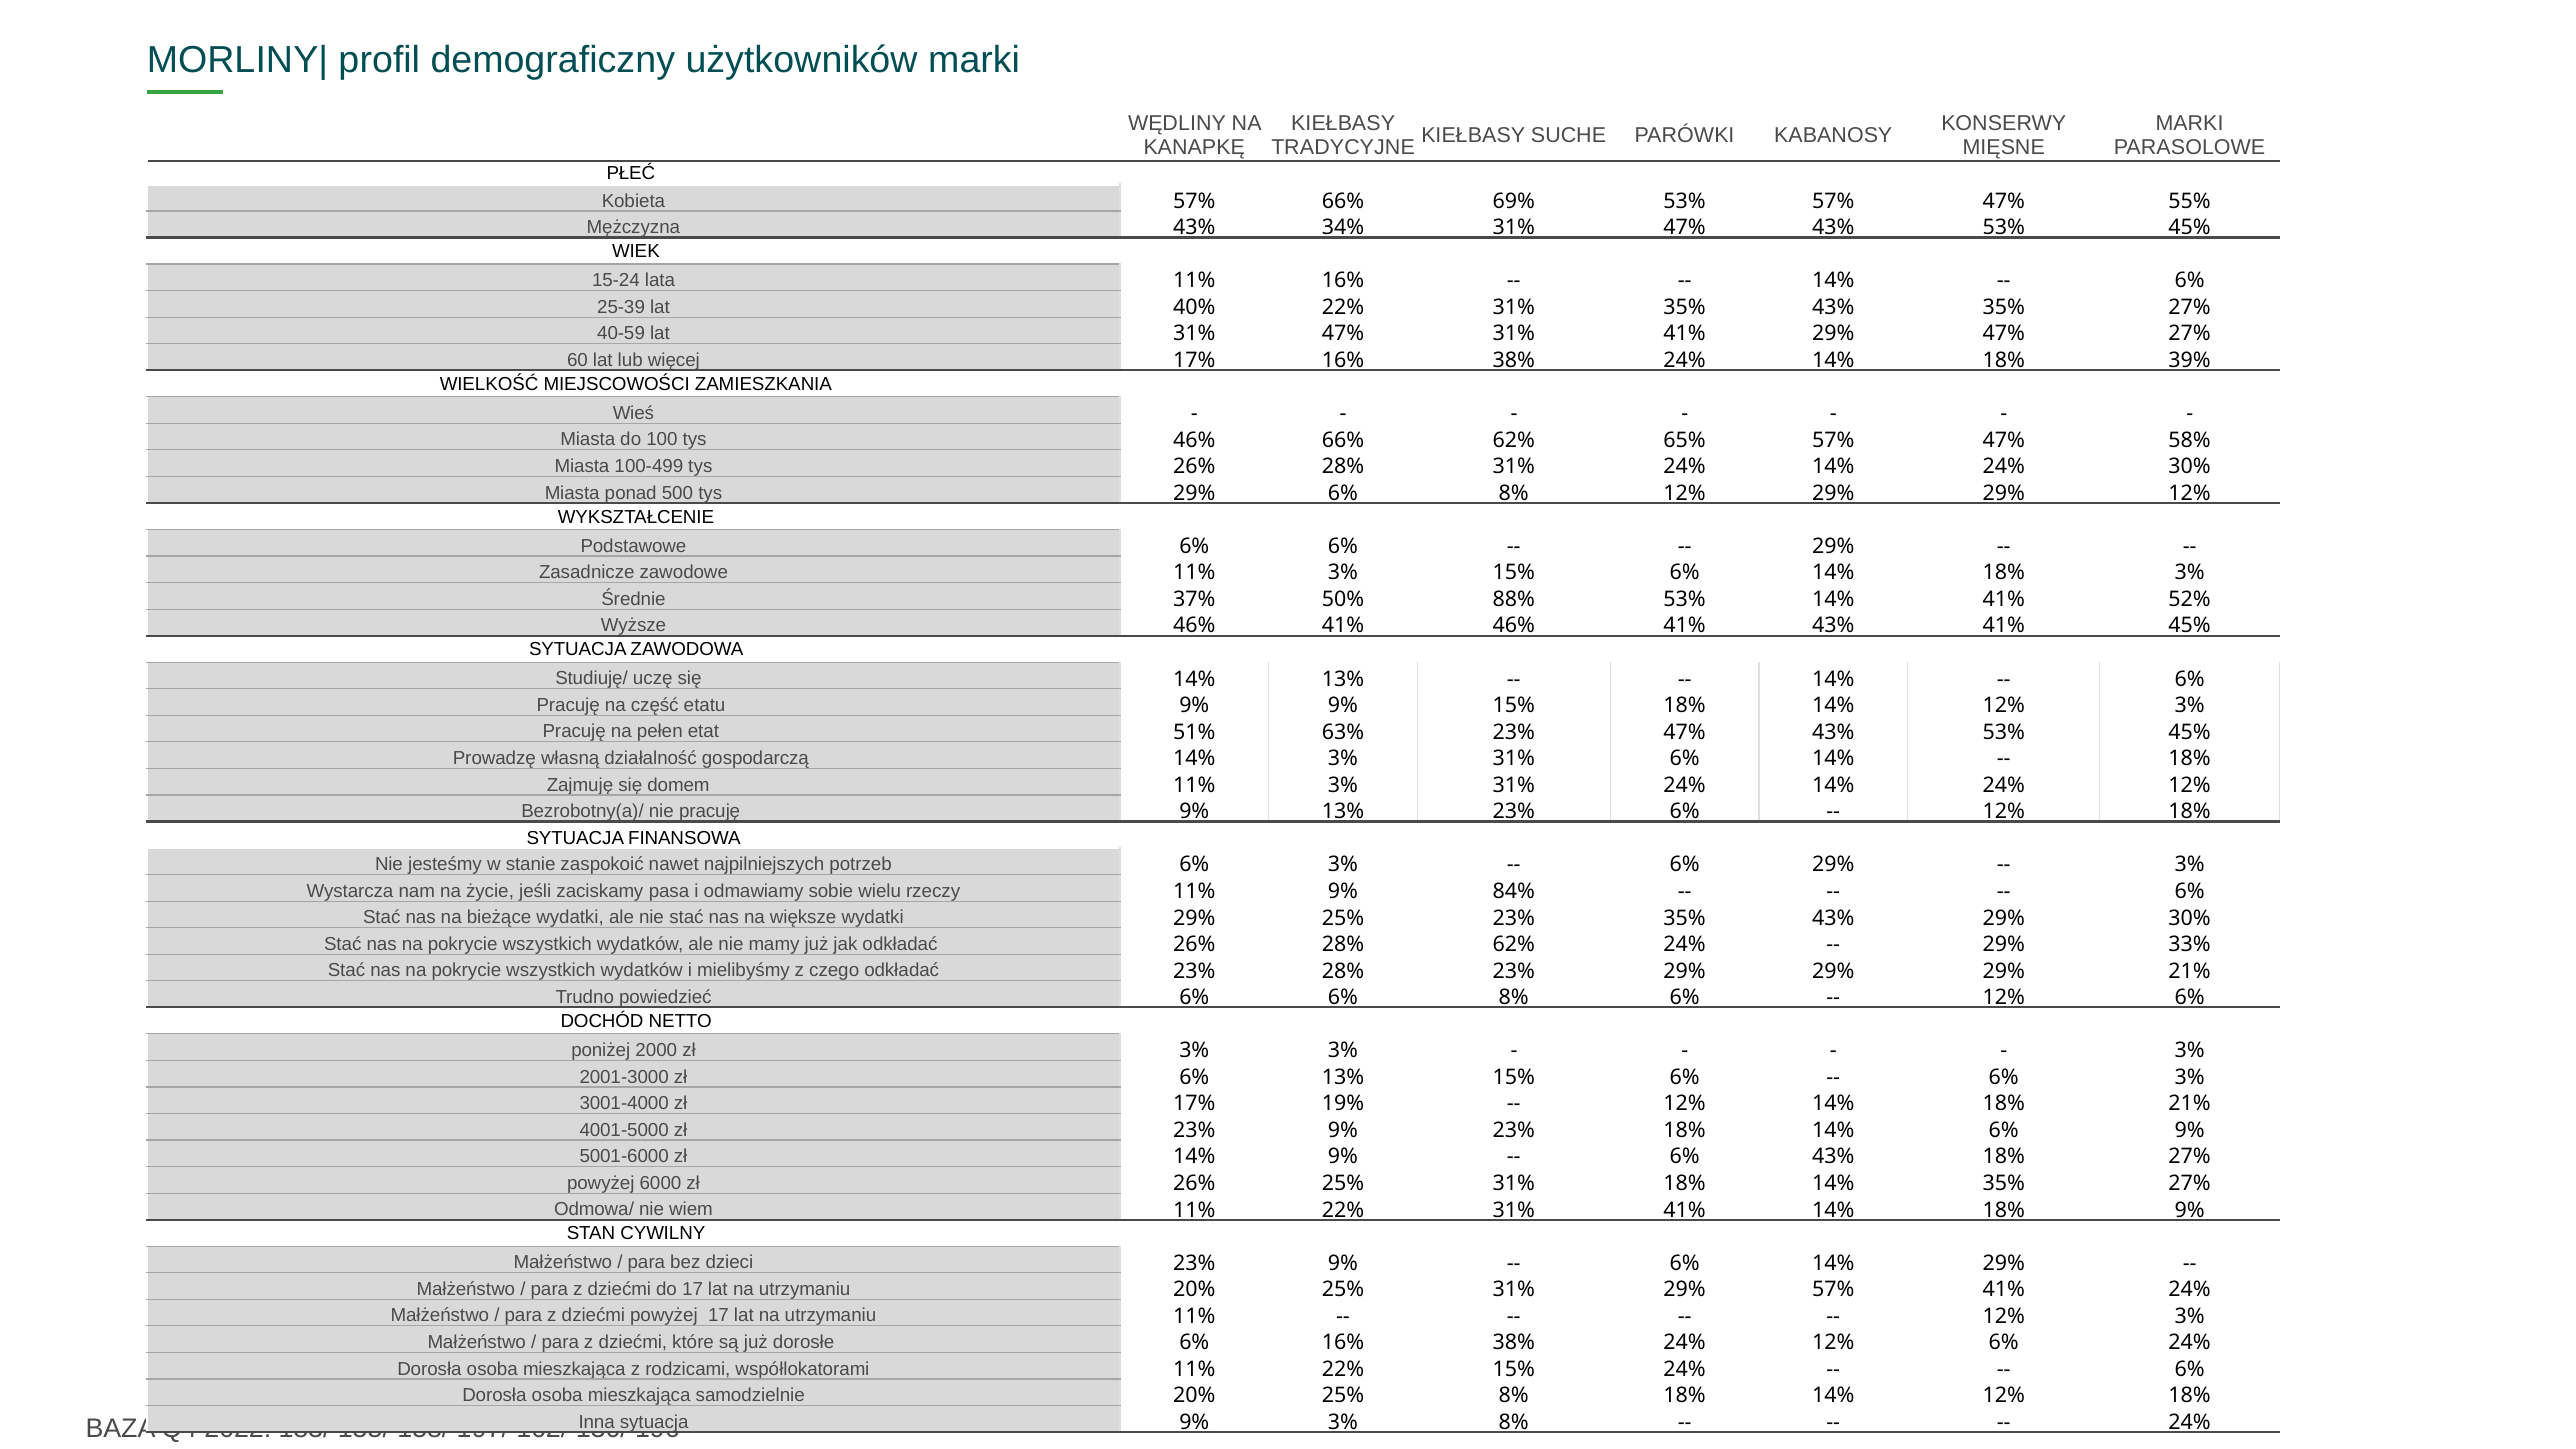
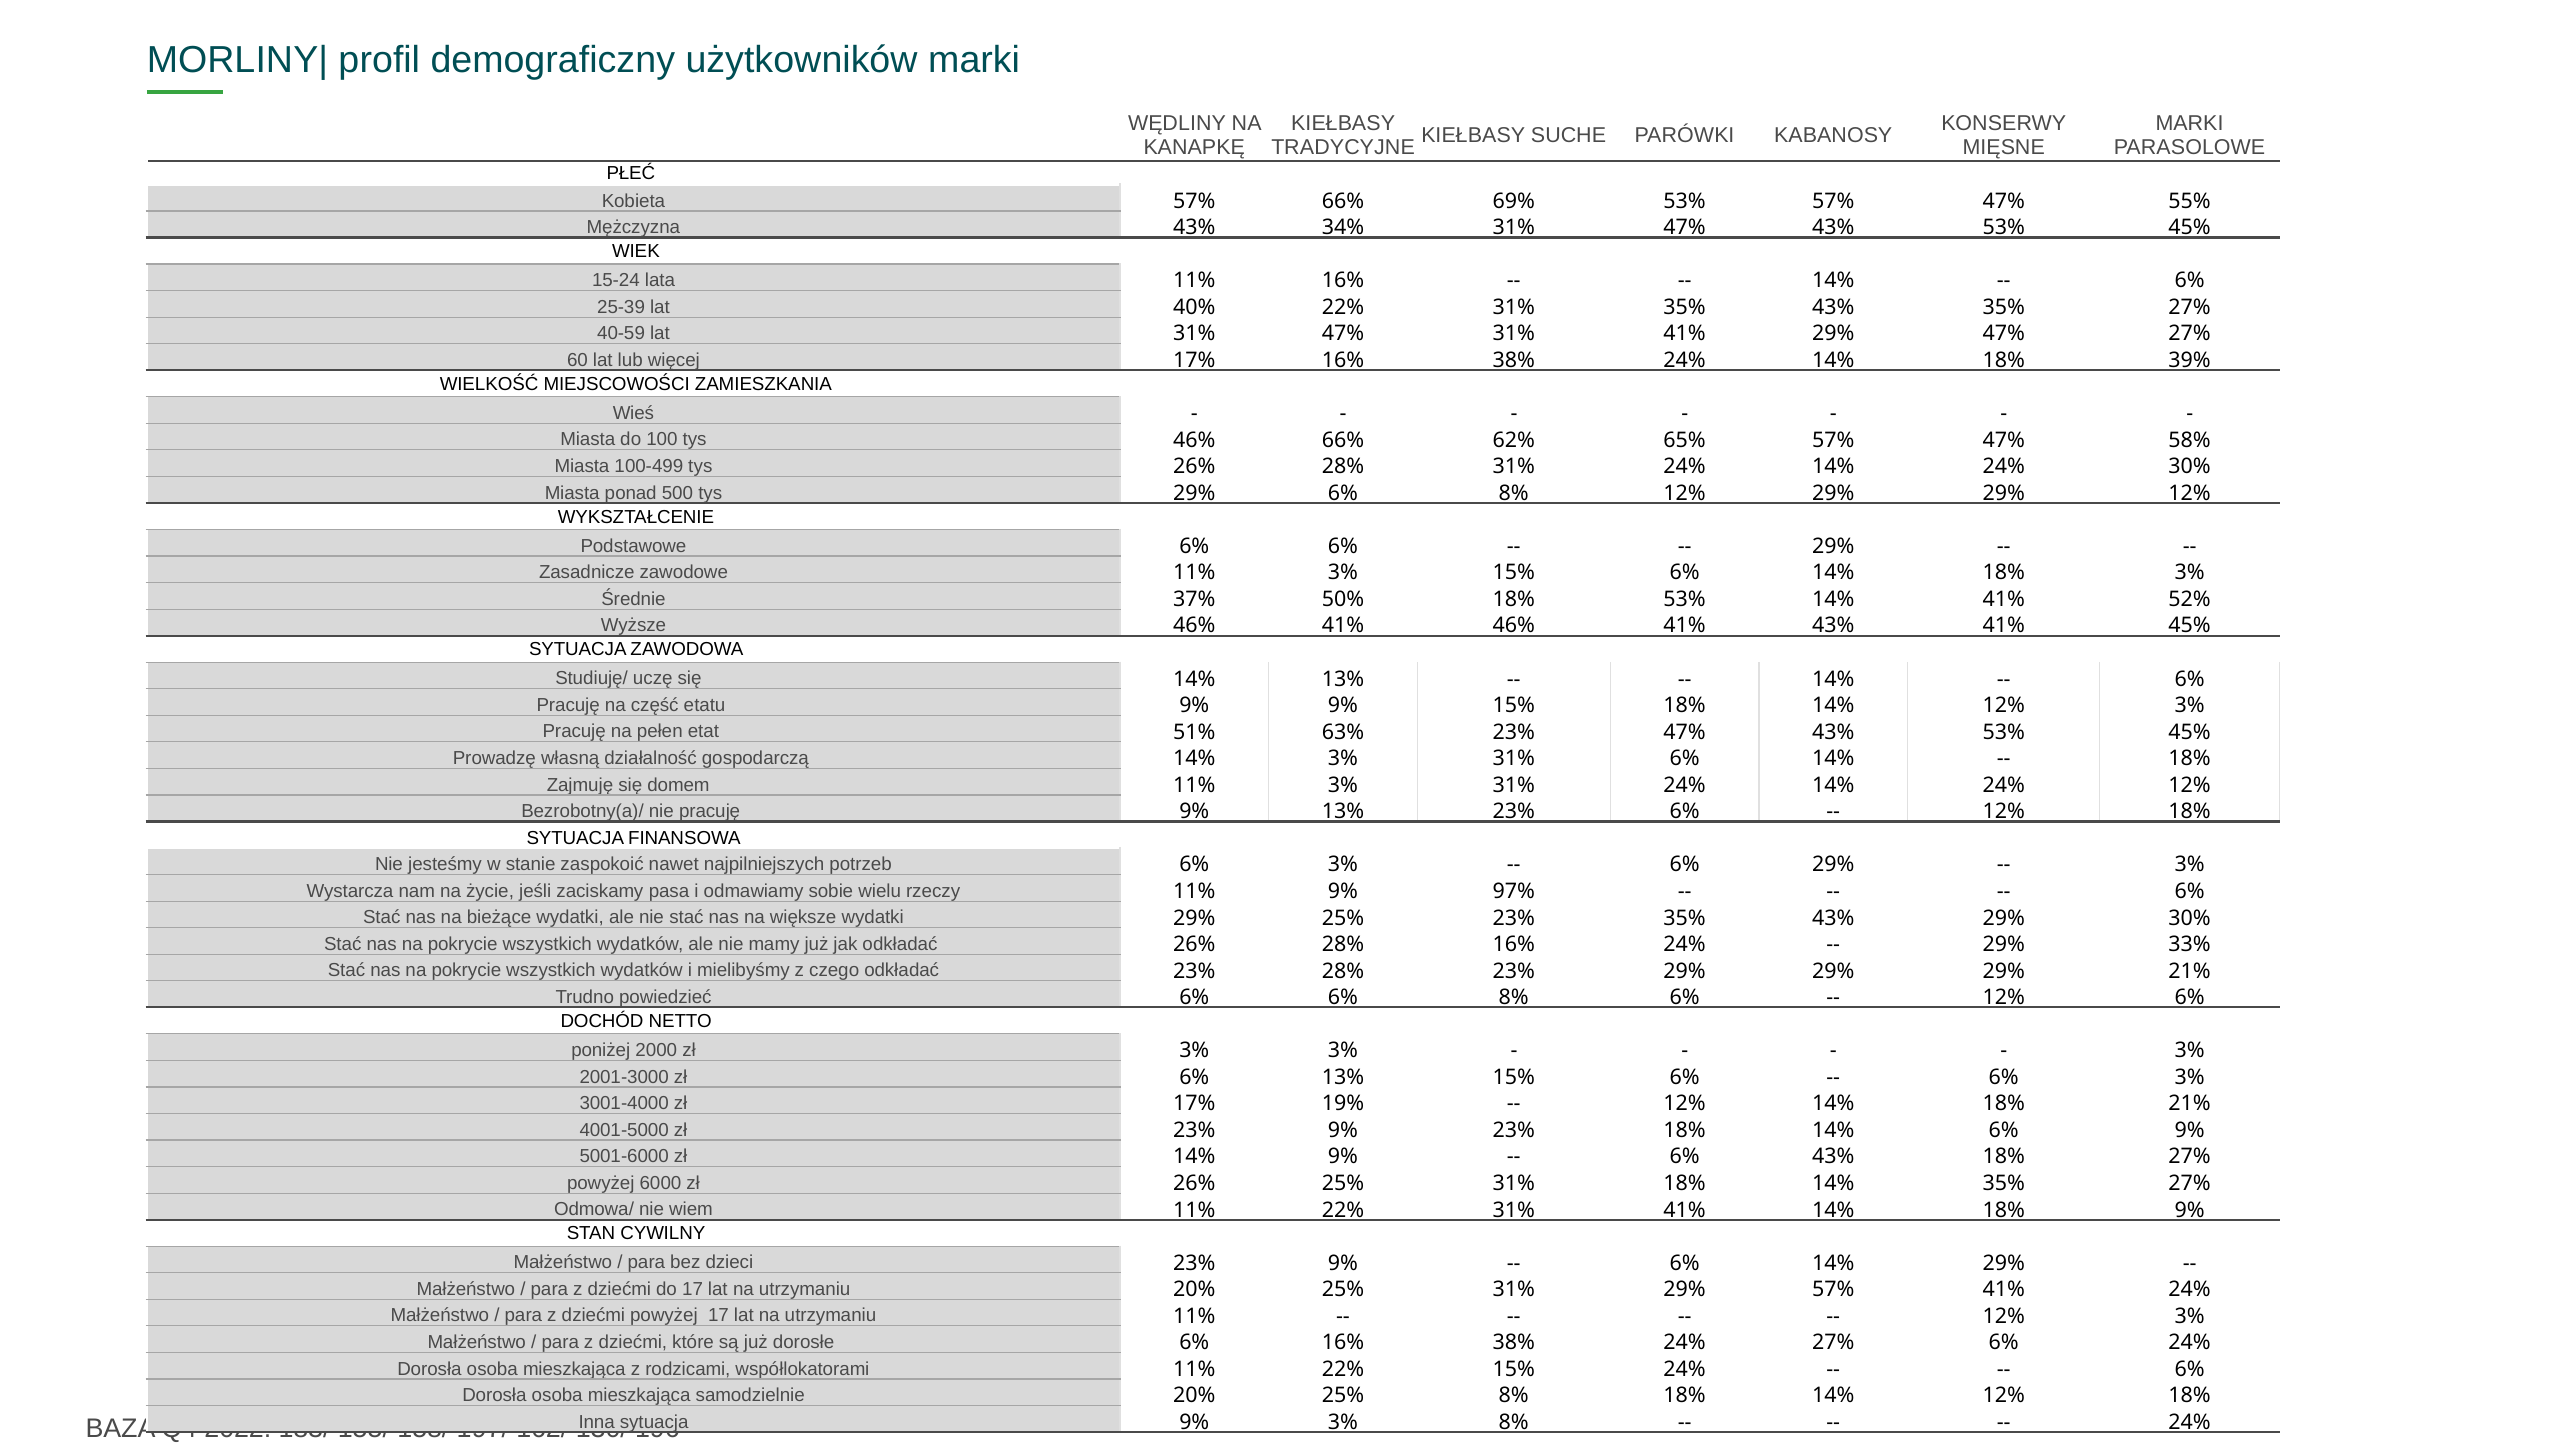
50% 88%: 88% -> 18% (1514, 599)
84%: 84% -> 97% (1514, 891)
28% 62%: 62% -> 16% (1514, 944)
38% 24% 12%: 12% -> 27% (1833, 1343)
